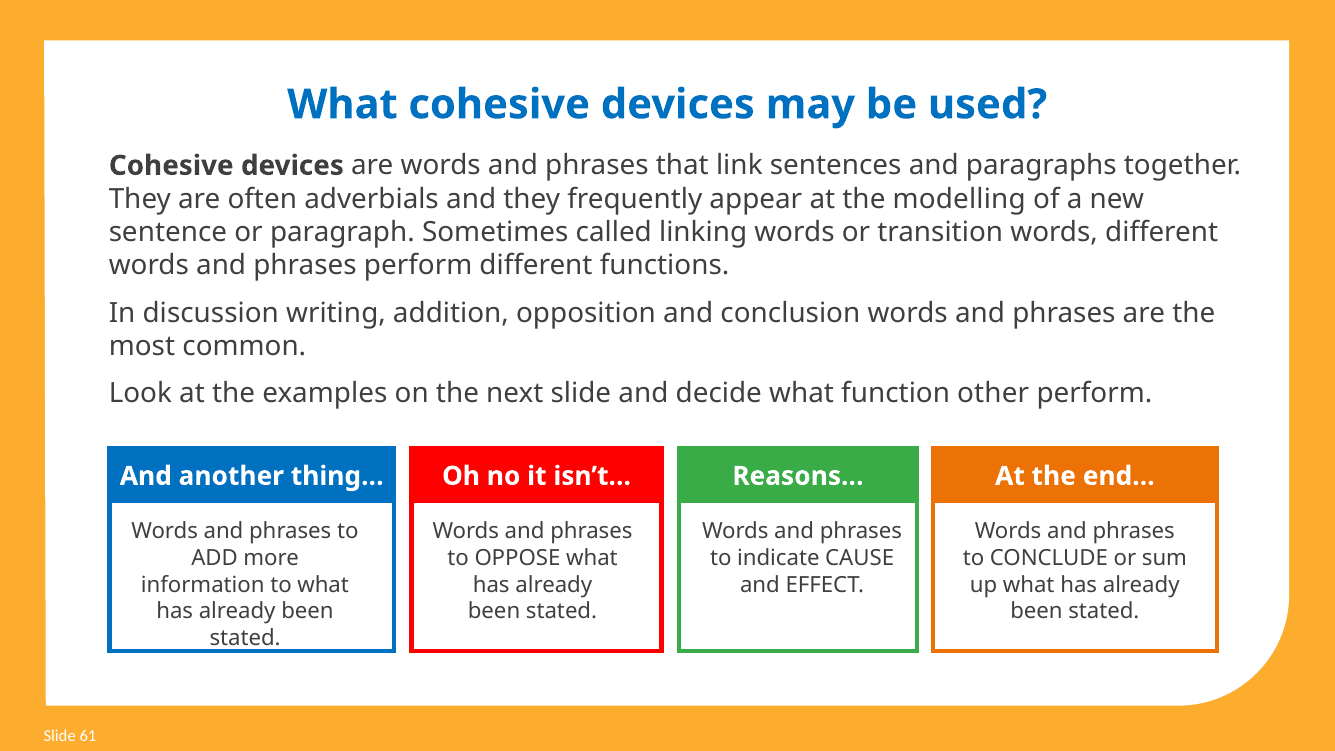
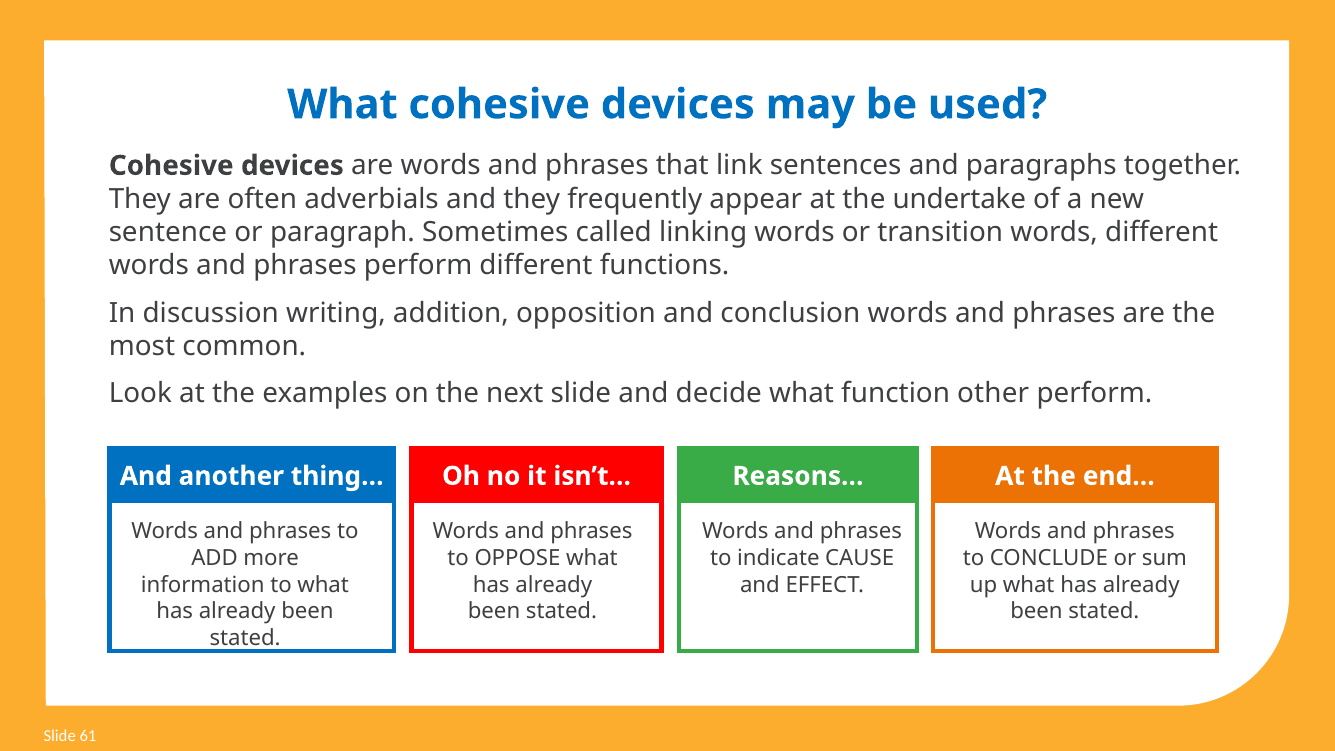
modelling: modelling -> undertake (959, 199)
